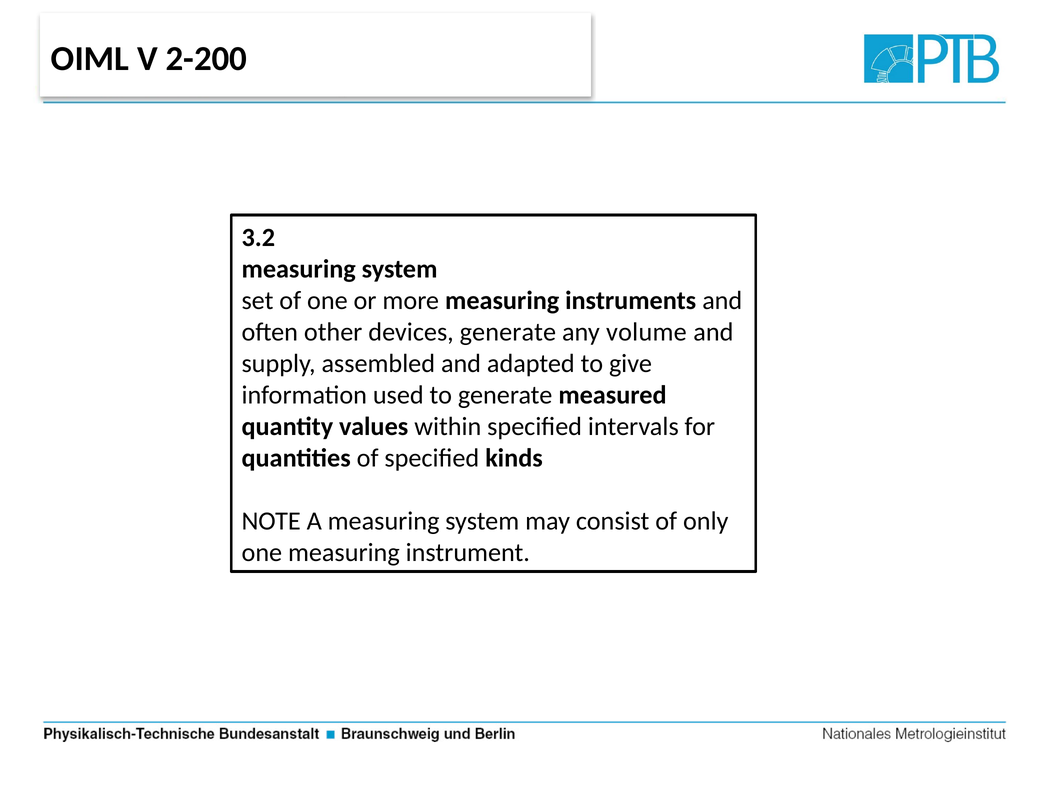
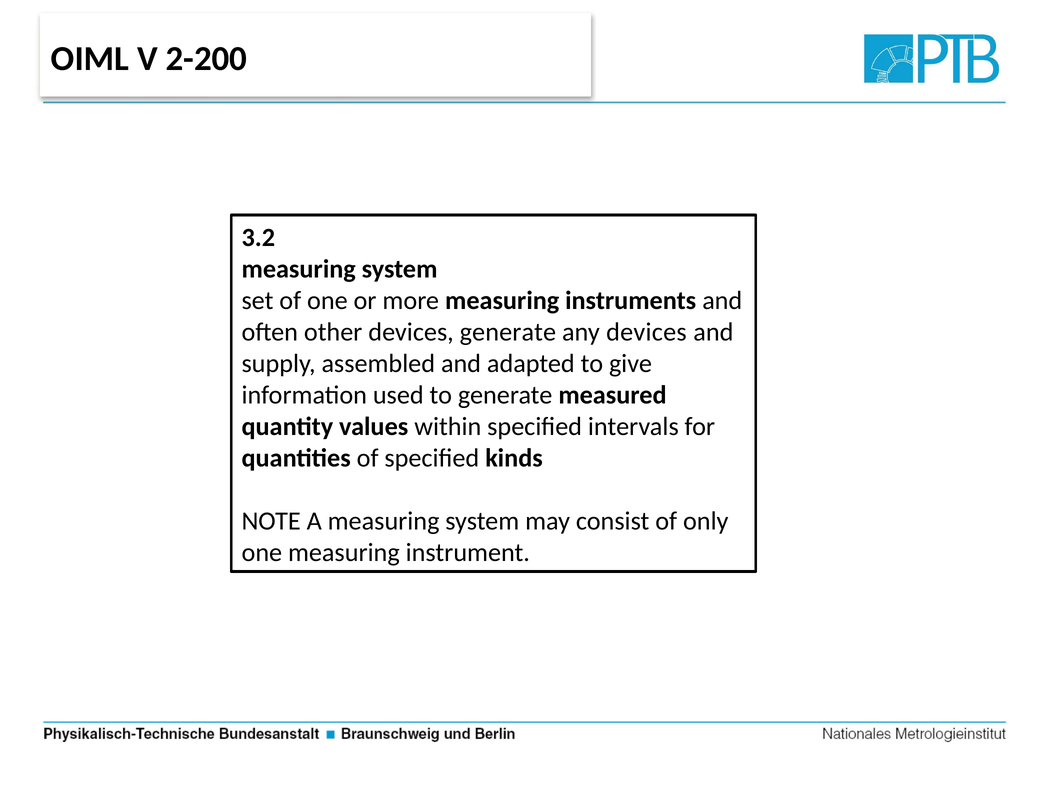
any volume: volume -> devices (646, 332)
